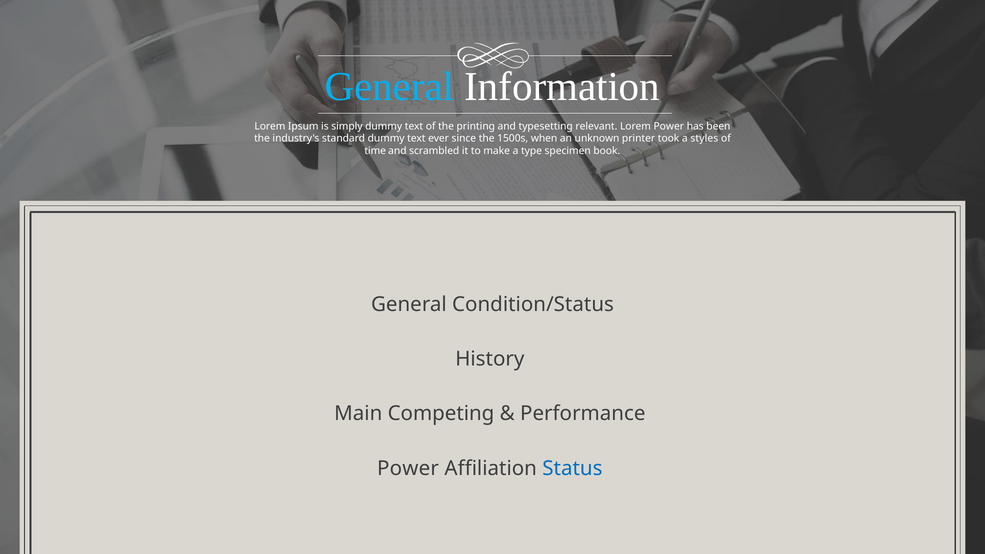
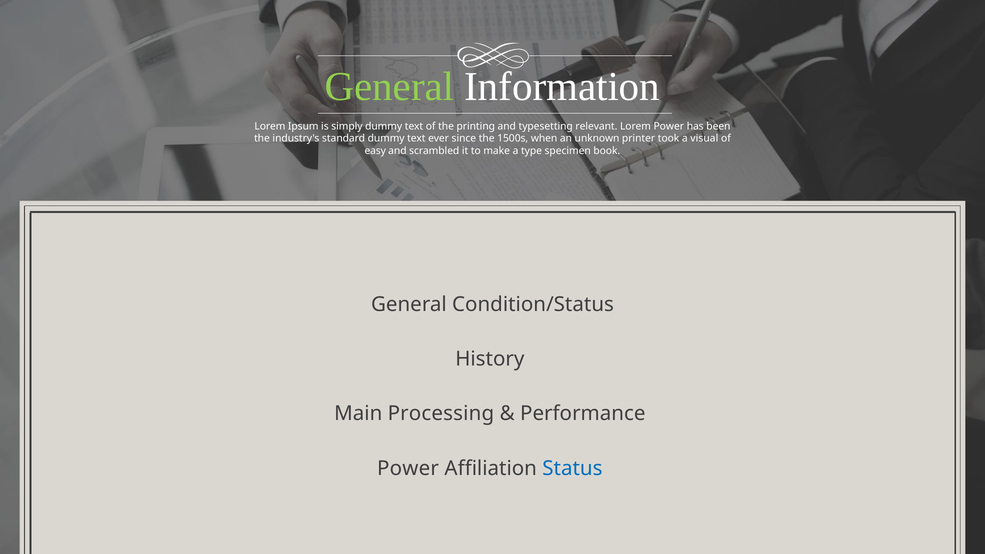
General colour: light blue -> light green (389, 87)
styles: styles -> visual (704, 138)
time: time -> easy (375, 151)
Competing: Competing -> Processing (441, 414)
